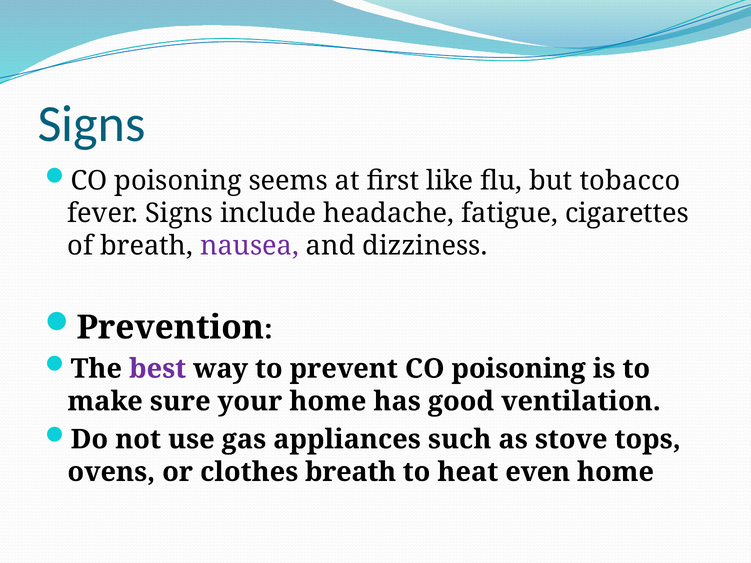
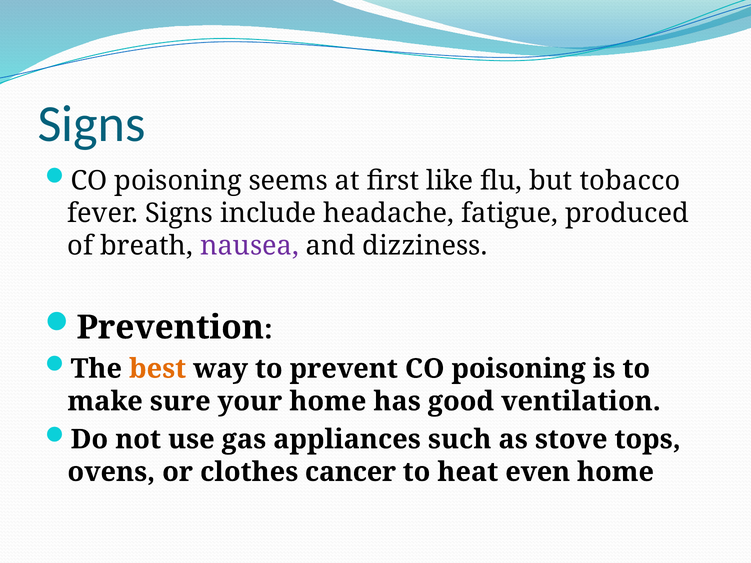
cigarettes: cigarettes -> produced (627, 213)
best colour: purple -> orange (158, 369)
clothes breath: breath -> cancer (351, 472)
